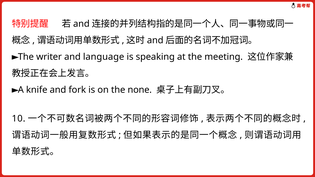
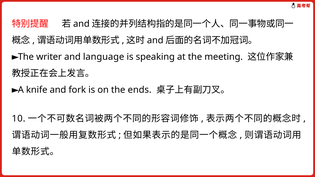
none: none -> ends (140, 90)
